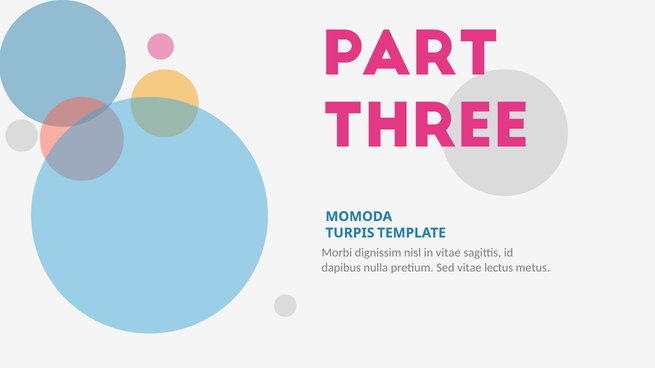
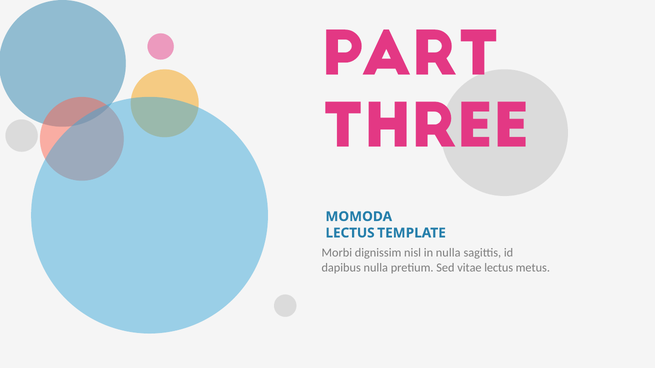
TURPIS: TURPIS -> LECTUS (350, 233)
in vitae: vitae -> nulla (448, 253)
